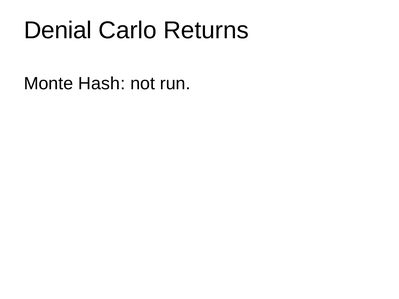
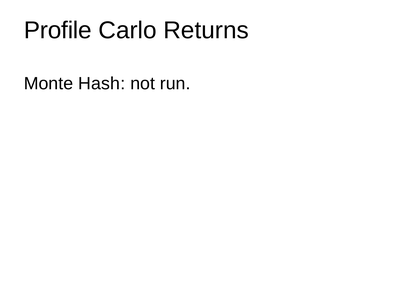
Denial: Denial -> Profile (58, 30)
